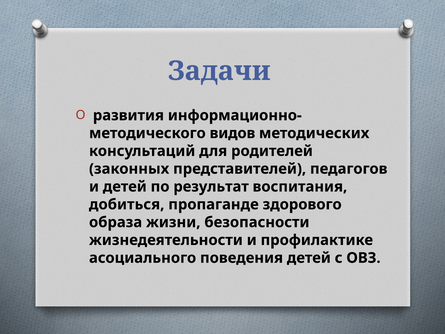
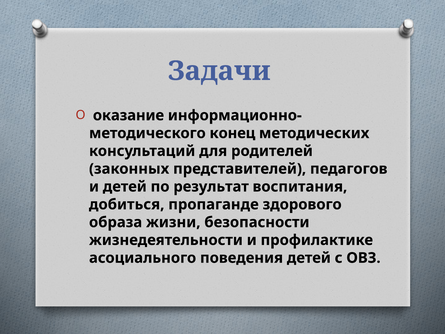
развития: развития -> оказание (128, 115)
видов: видов -> конец (232, 133)
